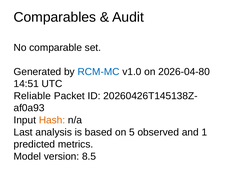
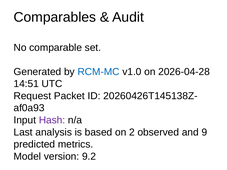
2026-04-80: 2026-04-80 -> 2026-04-28 (184, 72)
Reliable: Reliable -> Request (32, 96)
Hash colour: orange -> purple (52, 120)
5: 5 -> 2 (132, 132)
1: 1 -> 9 (204, 132)
8.5: 8.5 -> 9.2 (89, 157)
